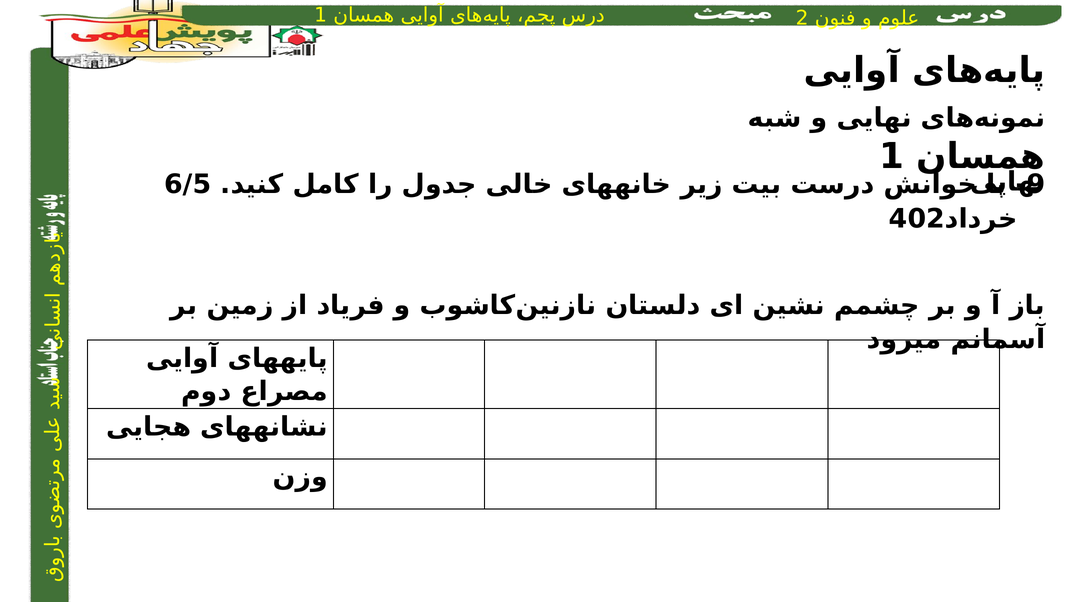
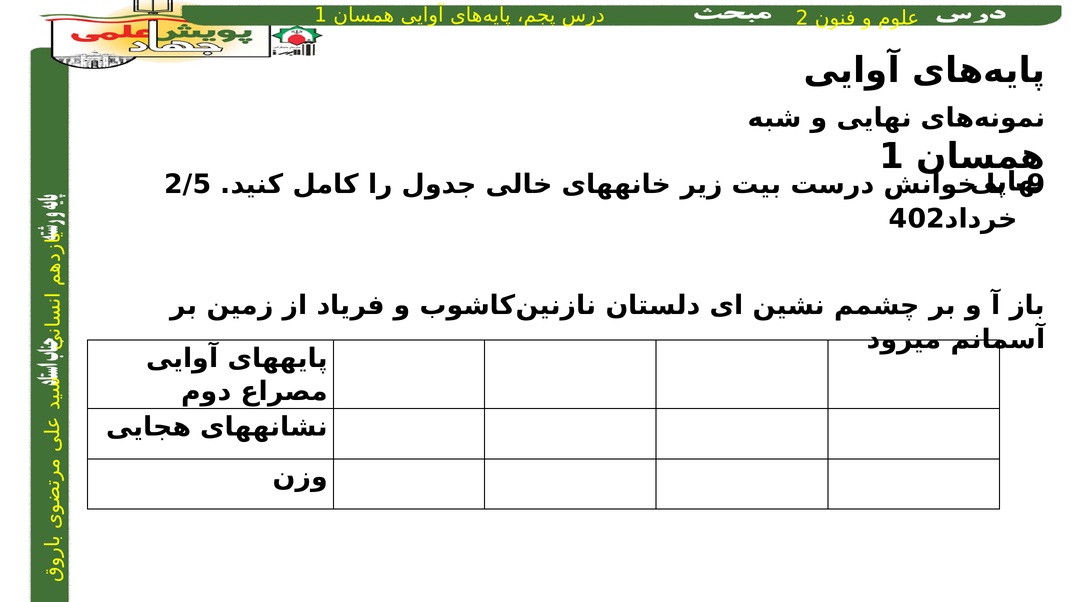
6/5: 6/5 -> 2/5 (188, 185)
